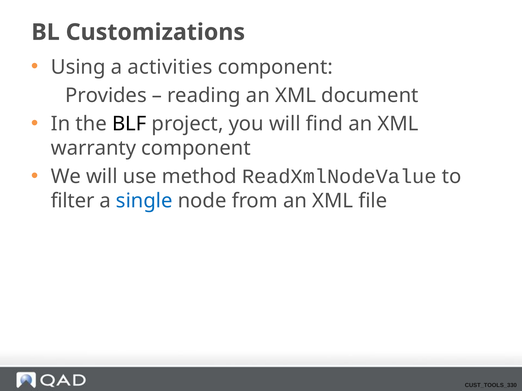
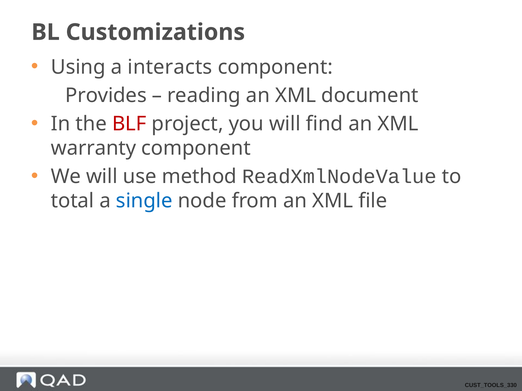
activities: activities -> interacts (170, 67)
BLF colour: black -> red (129, 124)
filter: filter -> total (73, 201)
